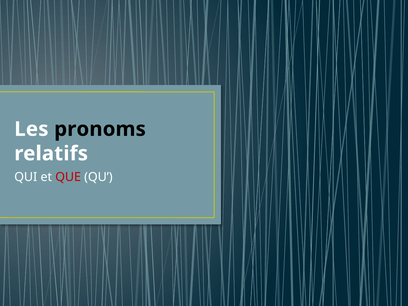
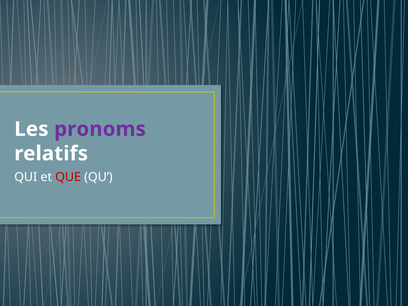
pronoms colour: black -> purple (100, 129)
